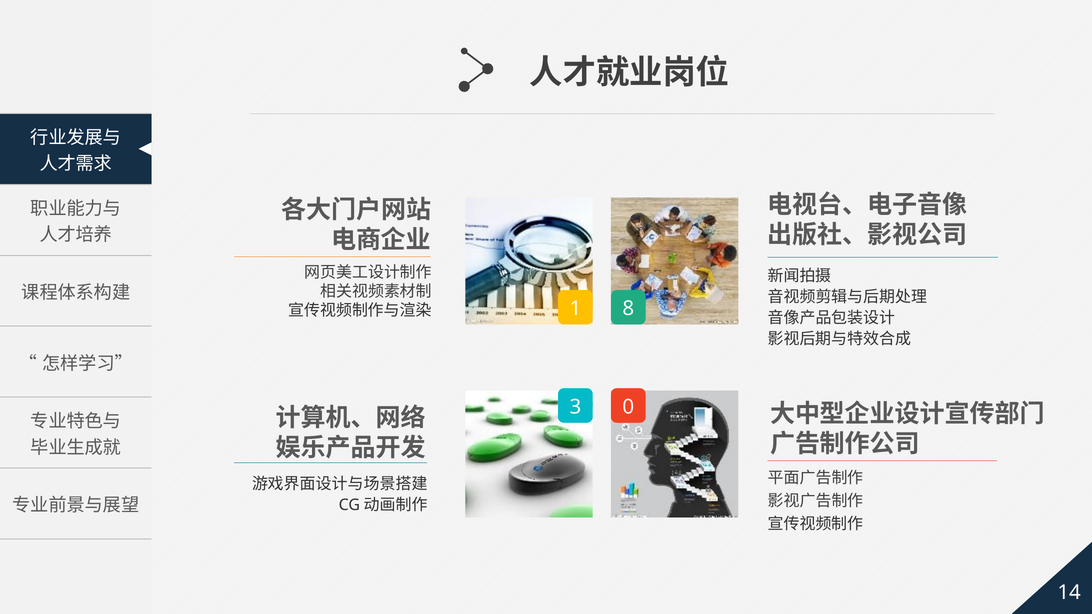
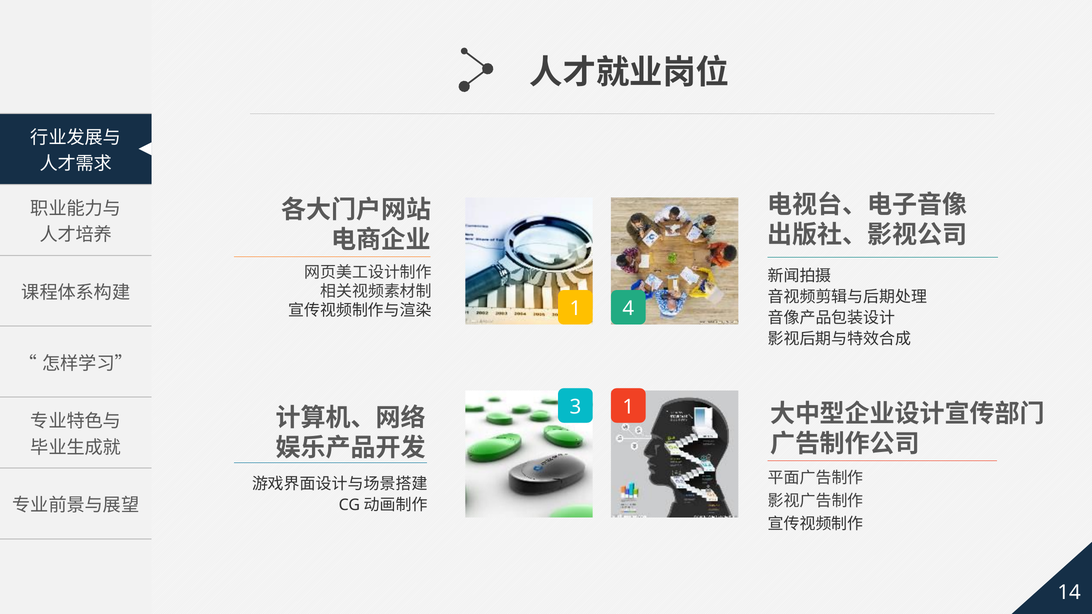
8: 8 -> 4 (628, 309)
3 0: 0 -> 1 (628, 407)
